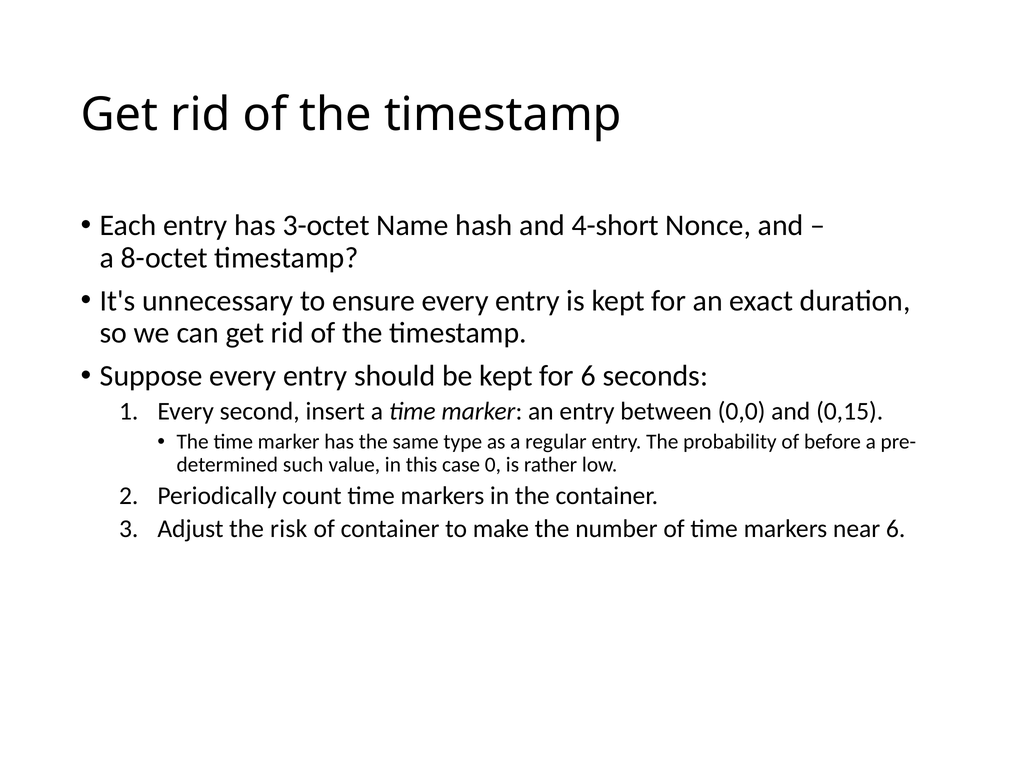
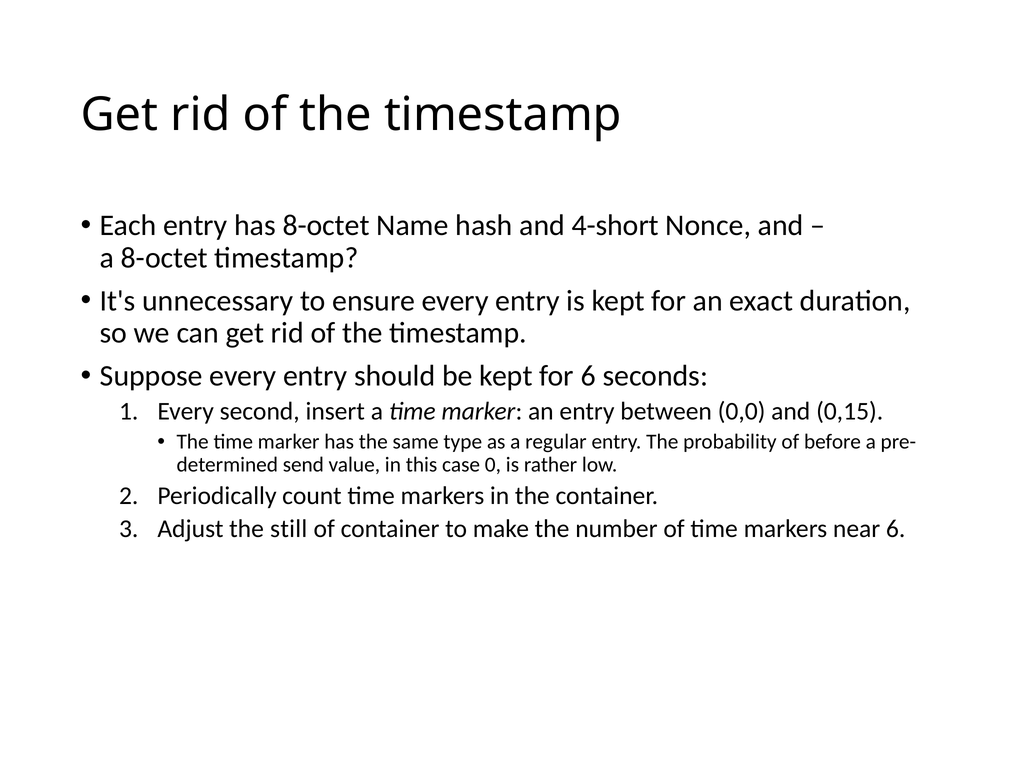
has 3-octet: 3-octet -> 8-octet (326, 226)
such: such -> send (303, 465)
risk: risk -> still (289, 529)
